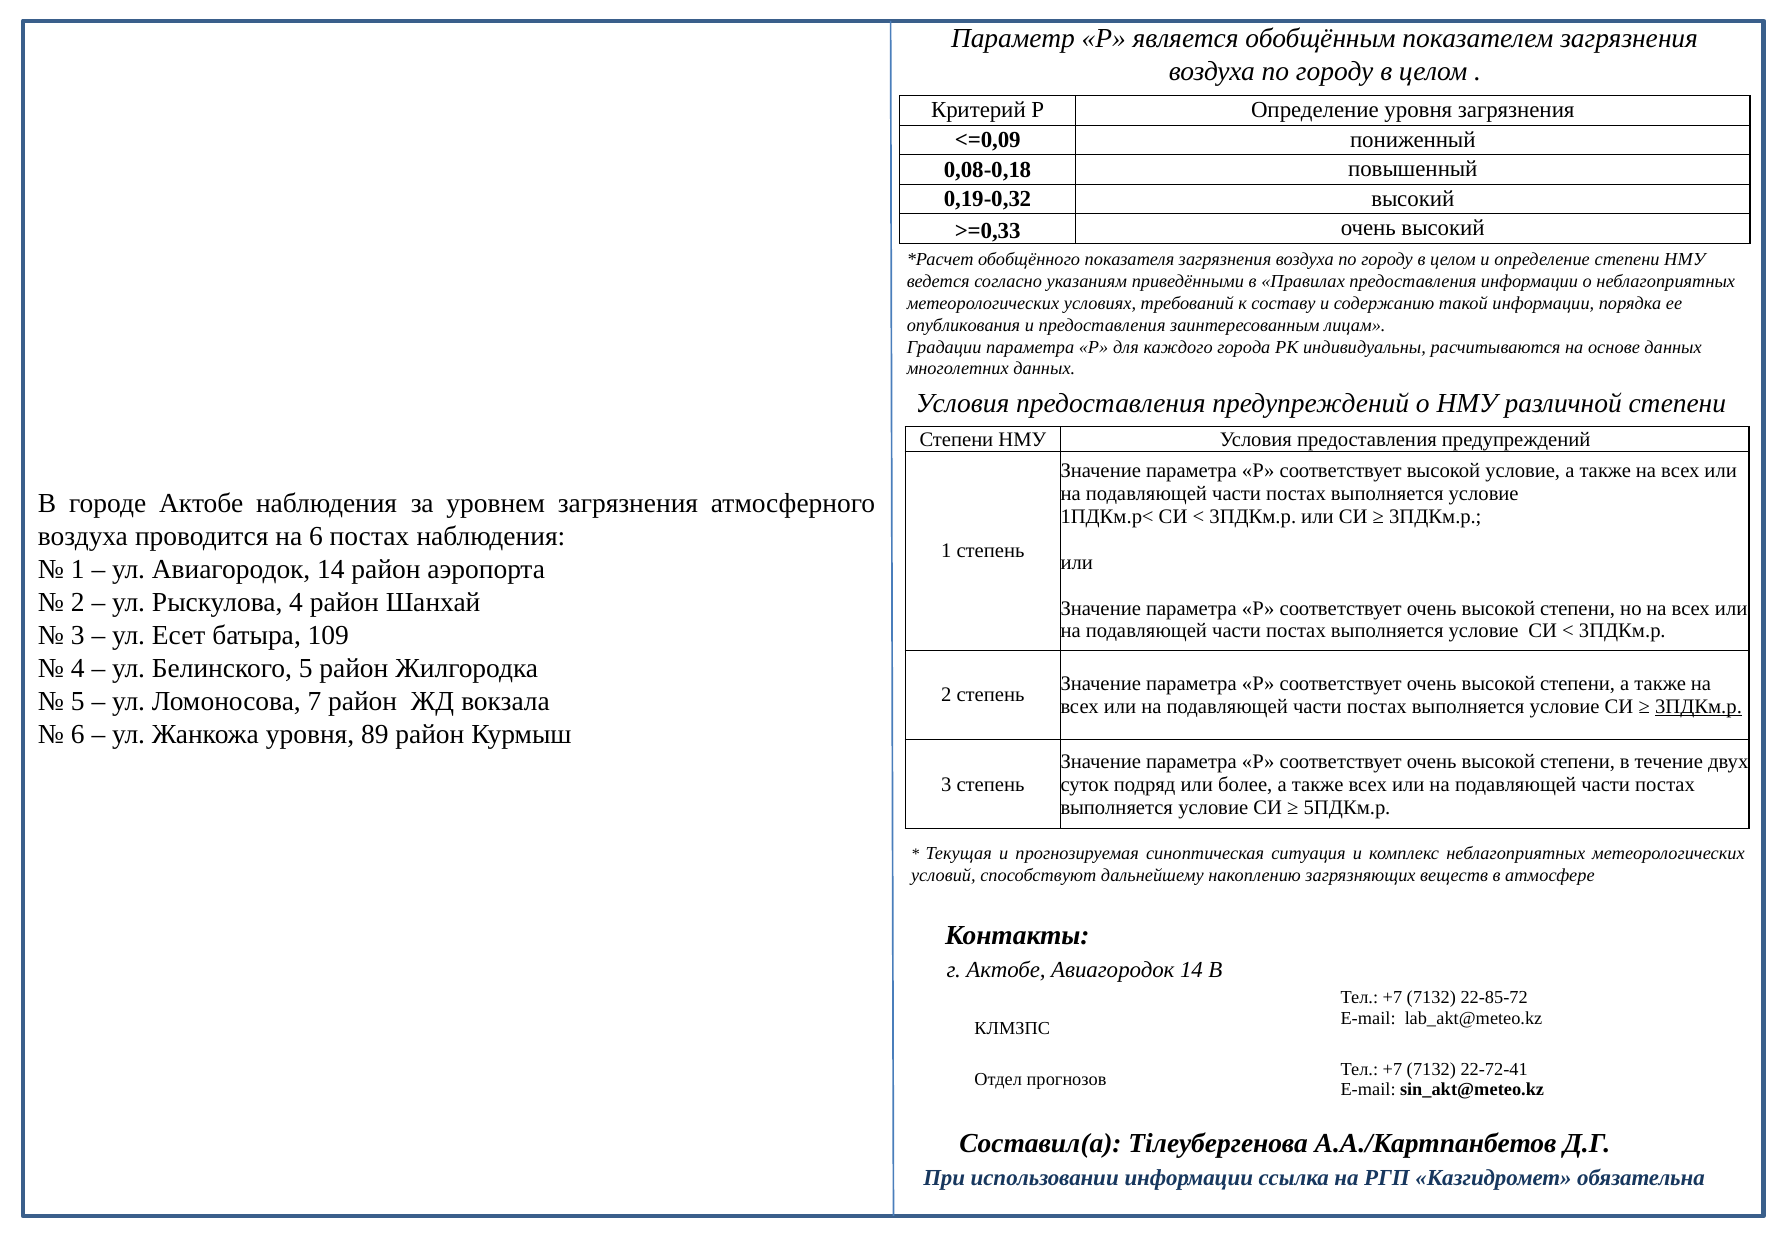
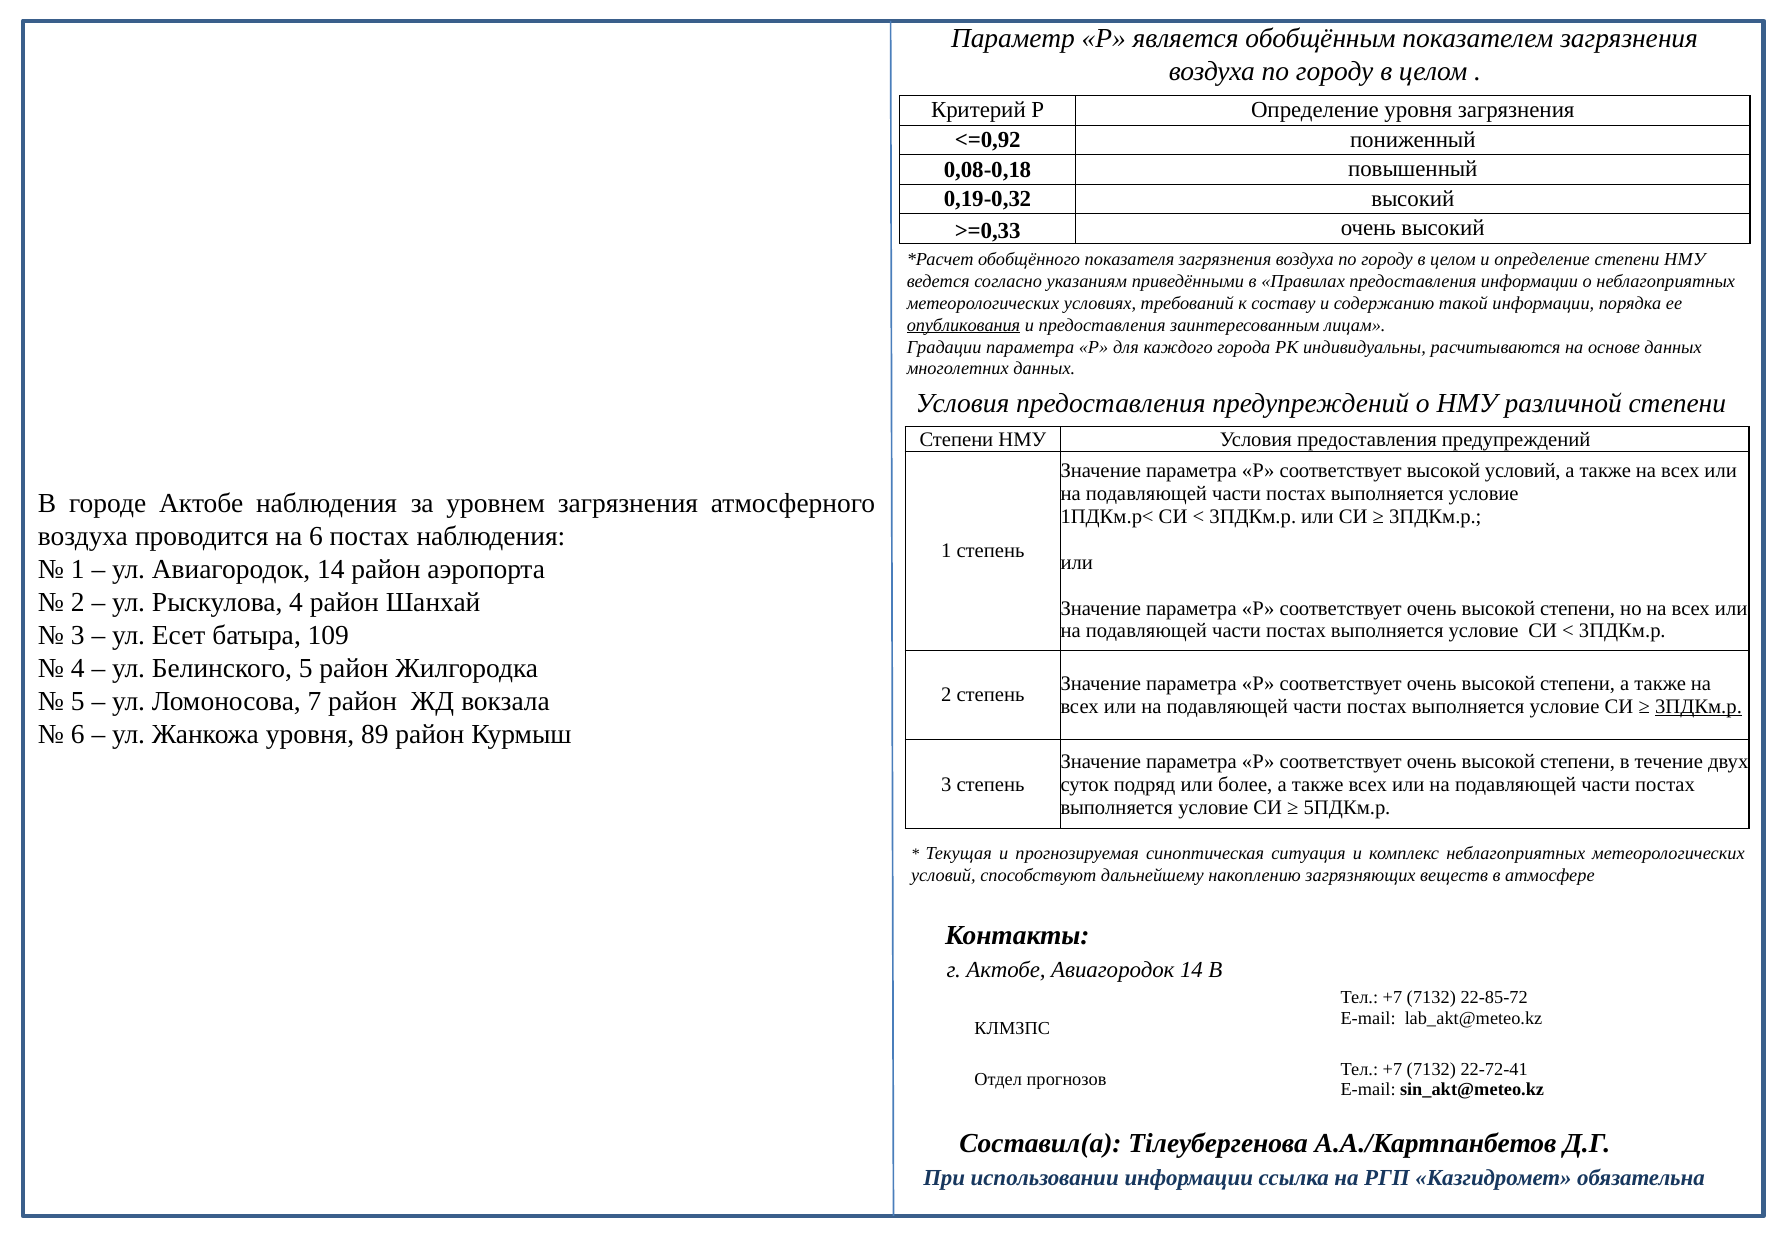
<=0,09: <=0,09 -> <=0,92 (988, 140)
опубликования underline: none -> present (963, 325)
высокой условие: условие -> условий (1523, 471)
